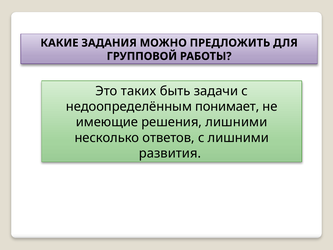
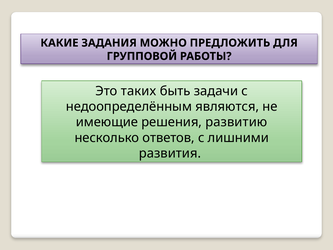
понимает: понимает -> являются (227, 107)
решения лишними: лишними -> развитию (236, 122)
